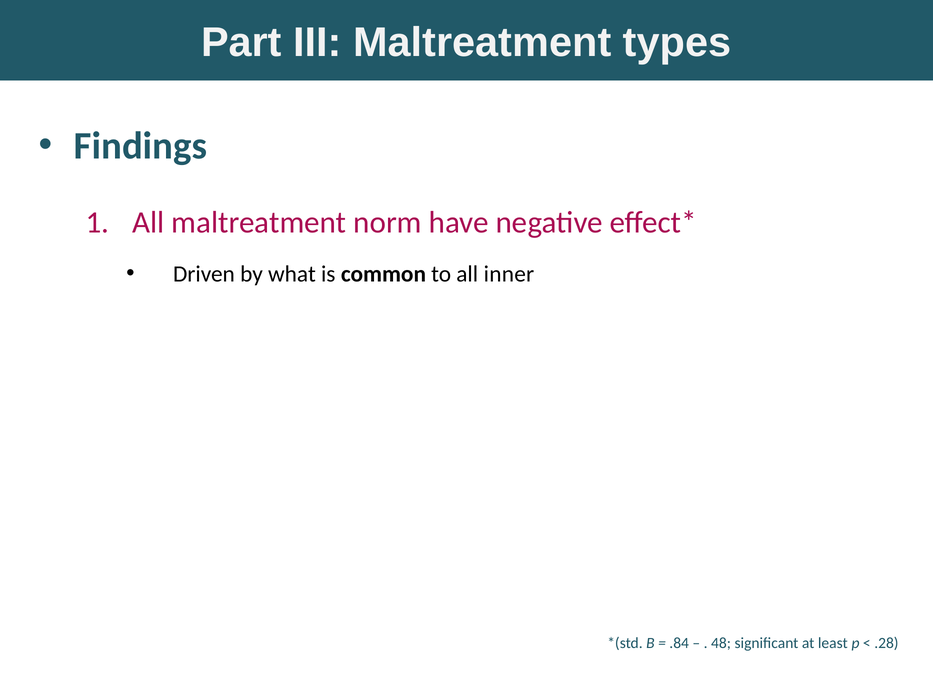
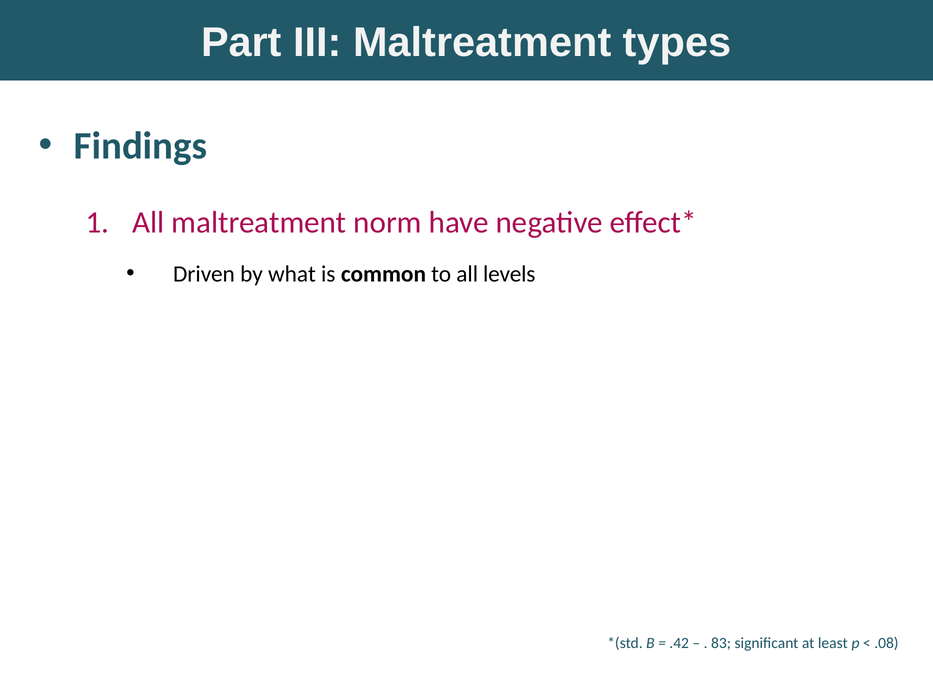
inner: inner -> levels (509, 274)
.84: .84 -> .42 (679, 643)
48: 48 -> 83 (721, 643)
.28: .28 -> .08 (886, 643)
